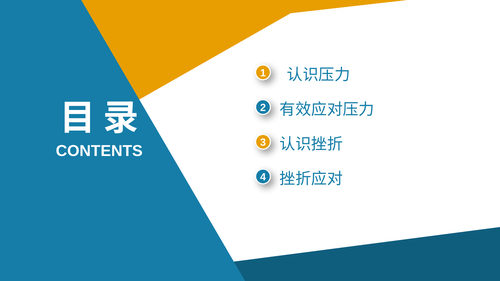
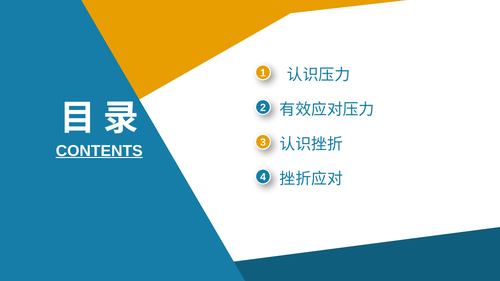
CONTENTS underline: none -> present (99, 151)
